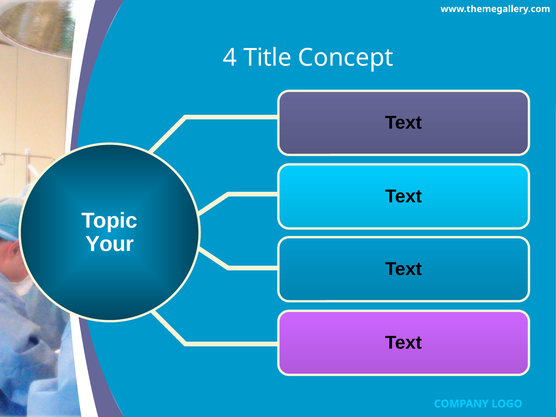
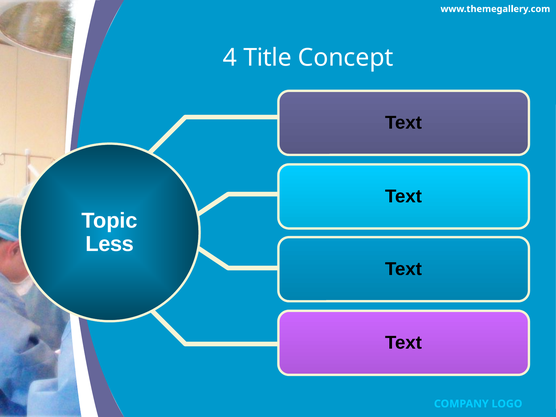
Your: Your -> Less (110, 244)
